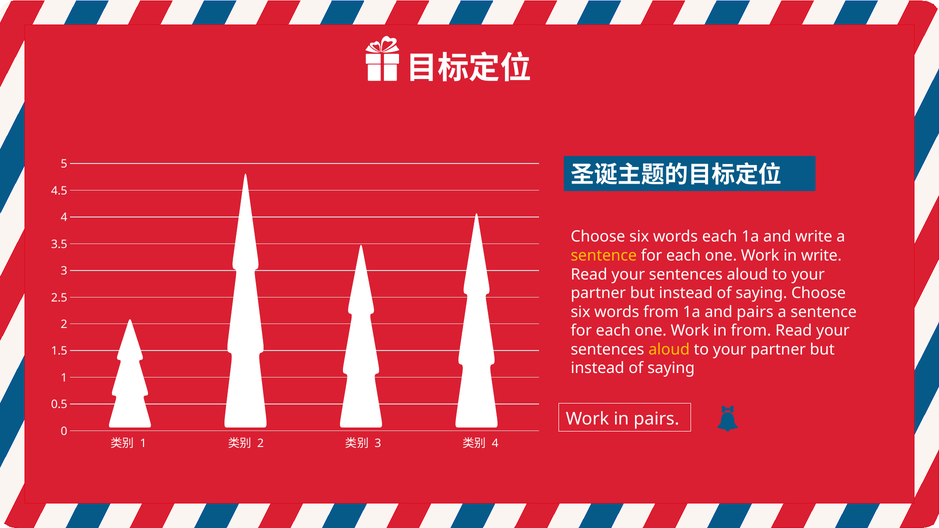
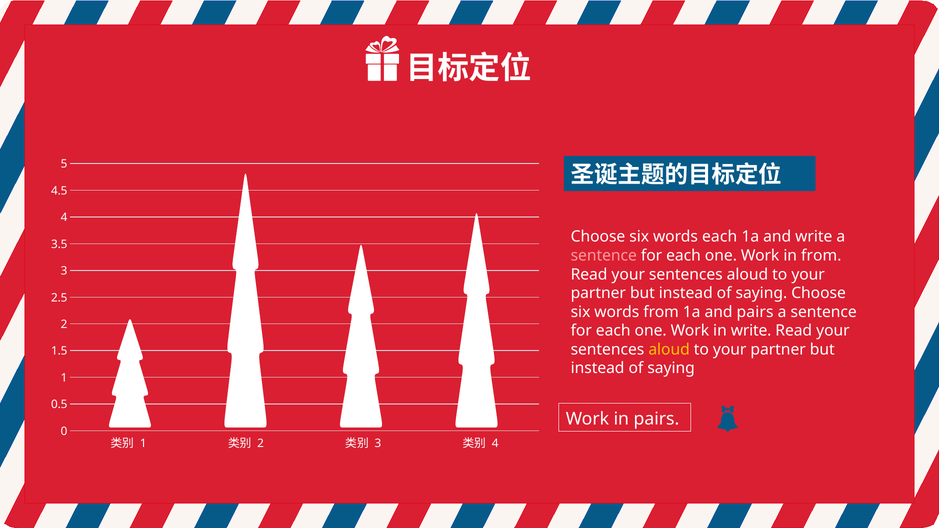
sentence colour: yellow -> pink (604, 256)
in write: write -> from (821, 256)
in from: from -> write (751, 331)
